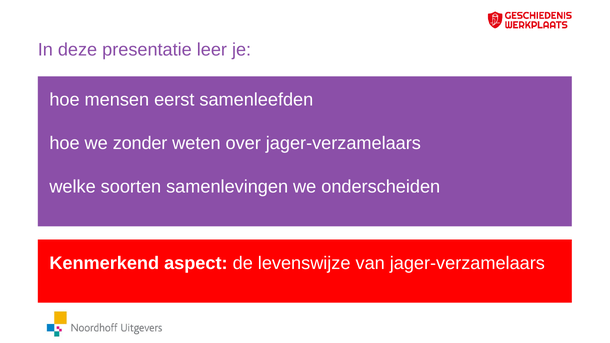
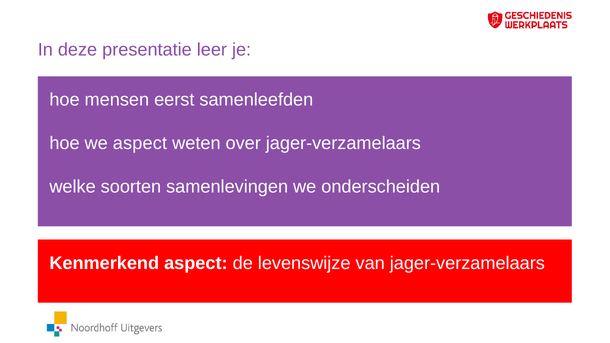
we zonder: zonder -> aspect (140, 144)
